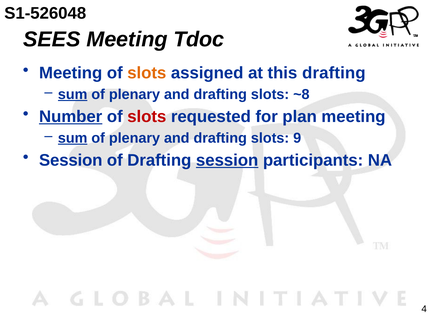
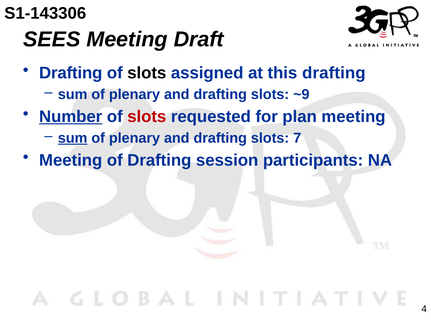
S1-526048: S1-526048 -> S1-143306 (45, 13)
Tdoc: Tdoc -> Draft (199, 39)
Meeting: Meeting -> Drafting (71, 73)
slots colour: orange -> black (147, 73)
sum underline: present -> none (73, 94)
~8: ~8 -> ~9 (301, 94)
9: 9 -> 7 (297, 138)
Session: Session -> Meeting (71, 160)
session underline: present -> none (227, 160)
